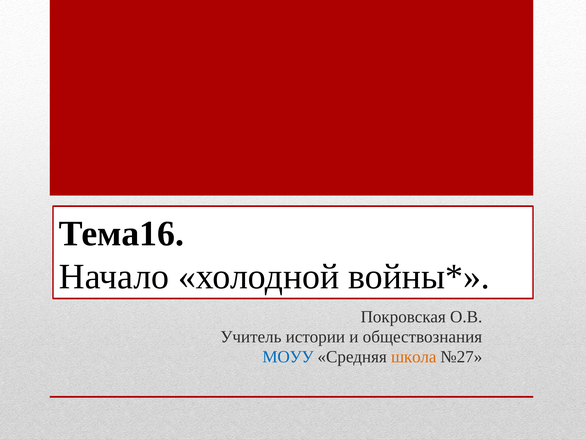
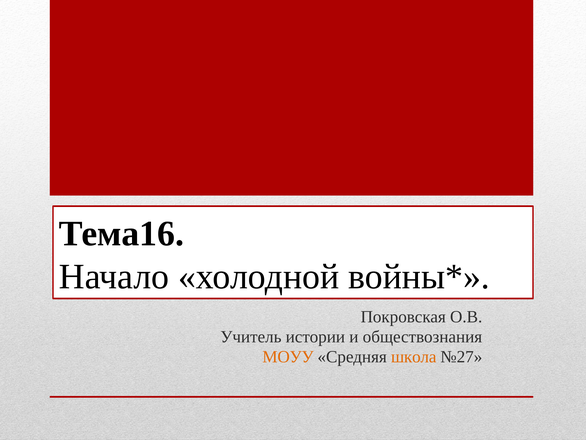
МОУУ colour: blue -> orange (288, 357)
